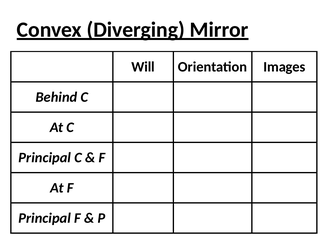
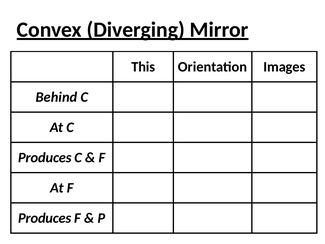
Will: Will -> This (143, 67)
Principal: Principal -> Produces (45, 157)
Principal: Principal -> Produces (45, 218)
